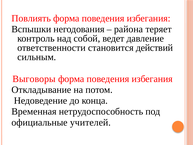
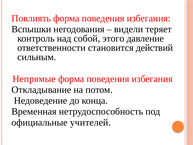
района: района -> видели (129, 29)
ведет: ведет -> этого (113, 38)
Выговоры: Выговоры -> Непрямые (34, 79)
